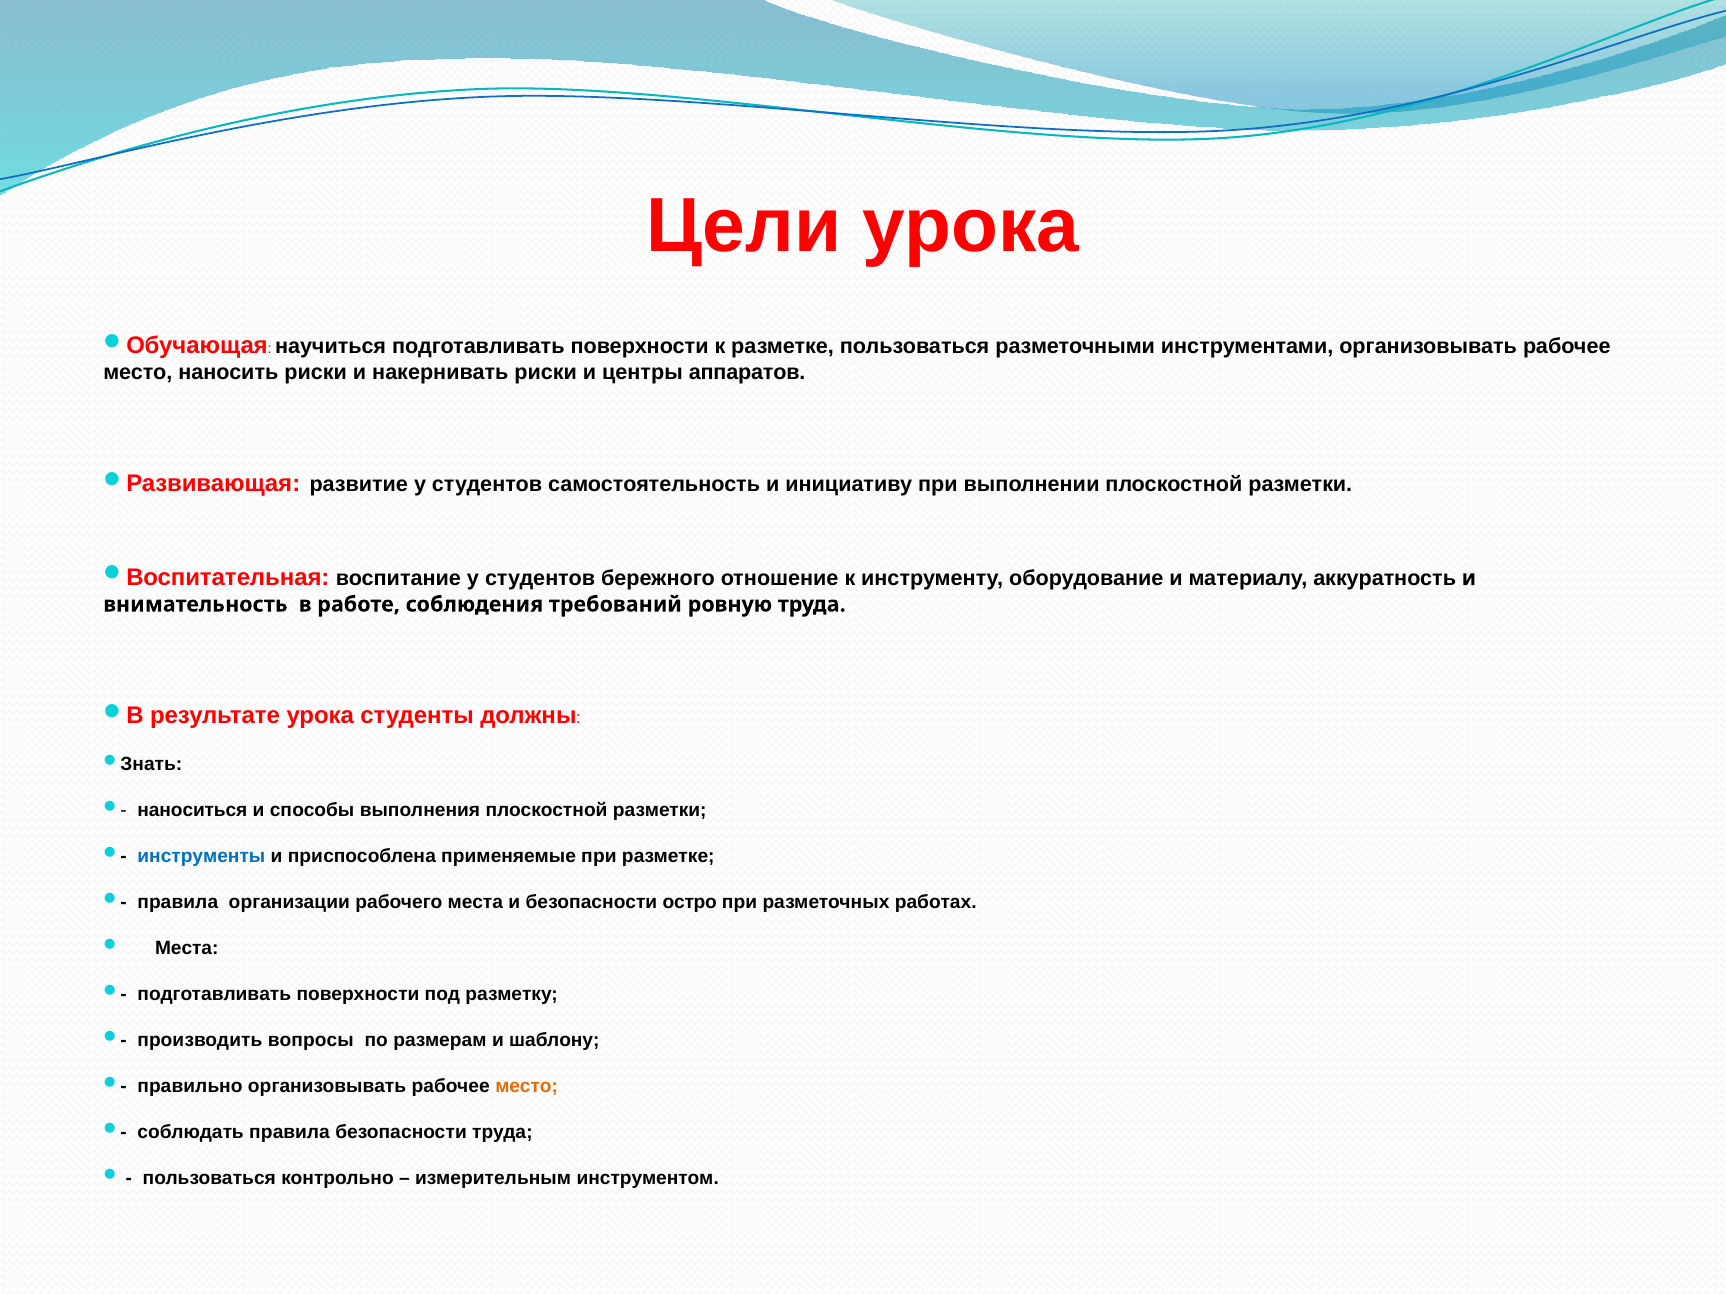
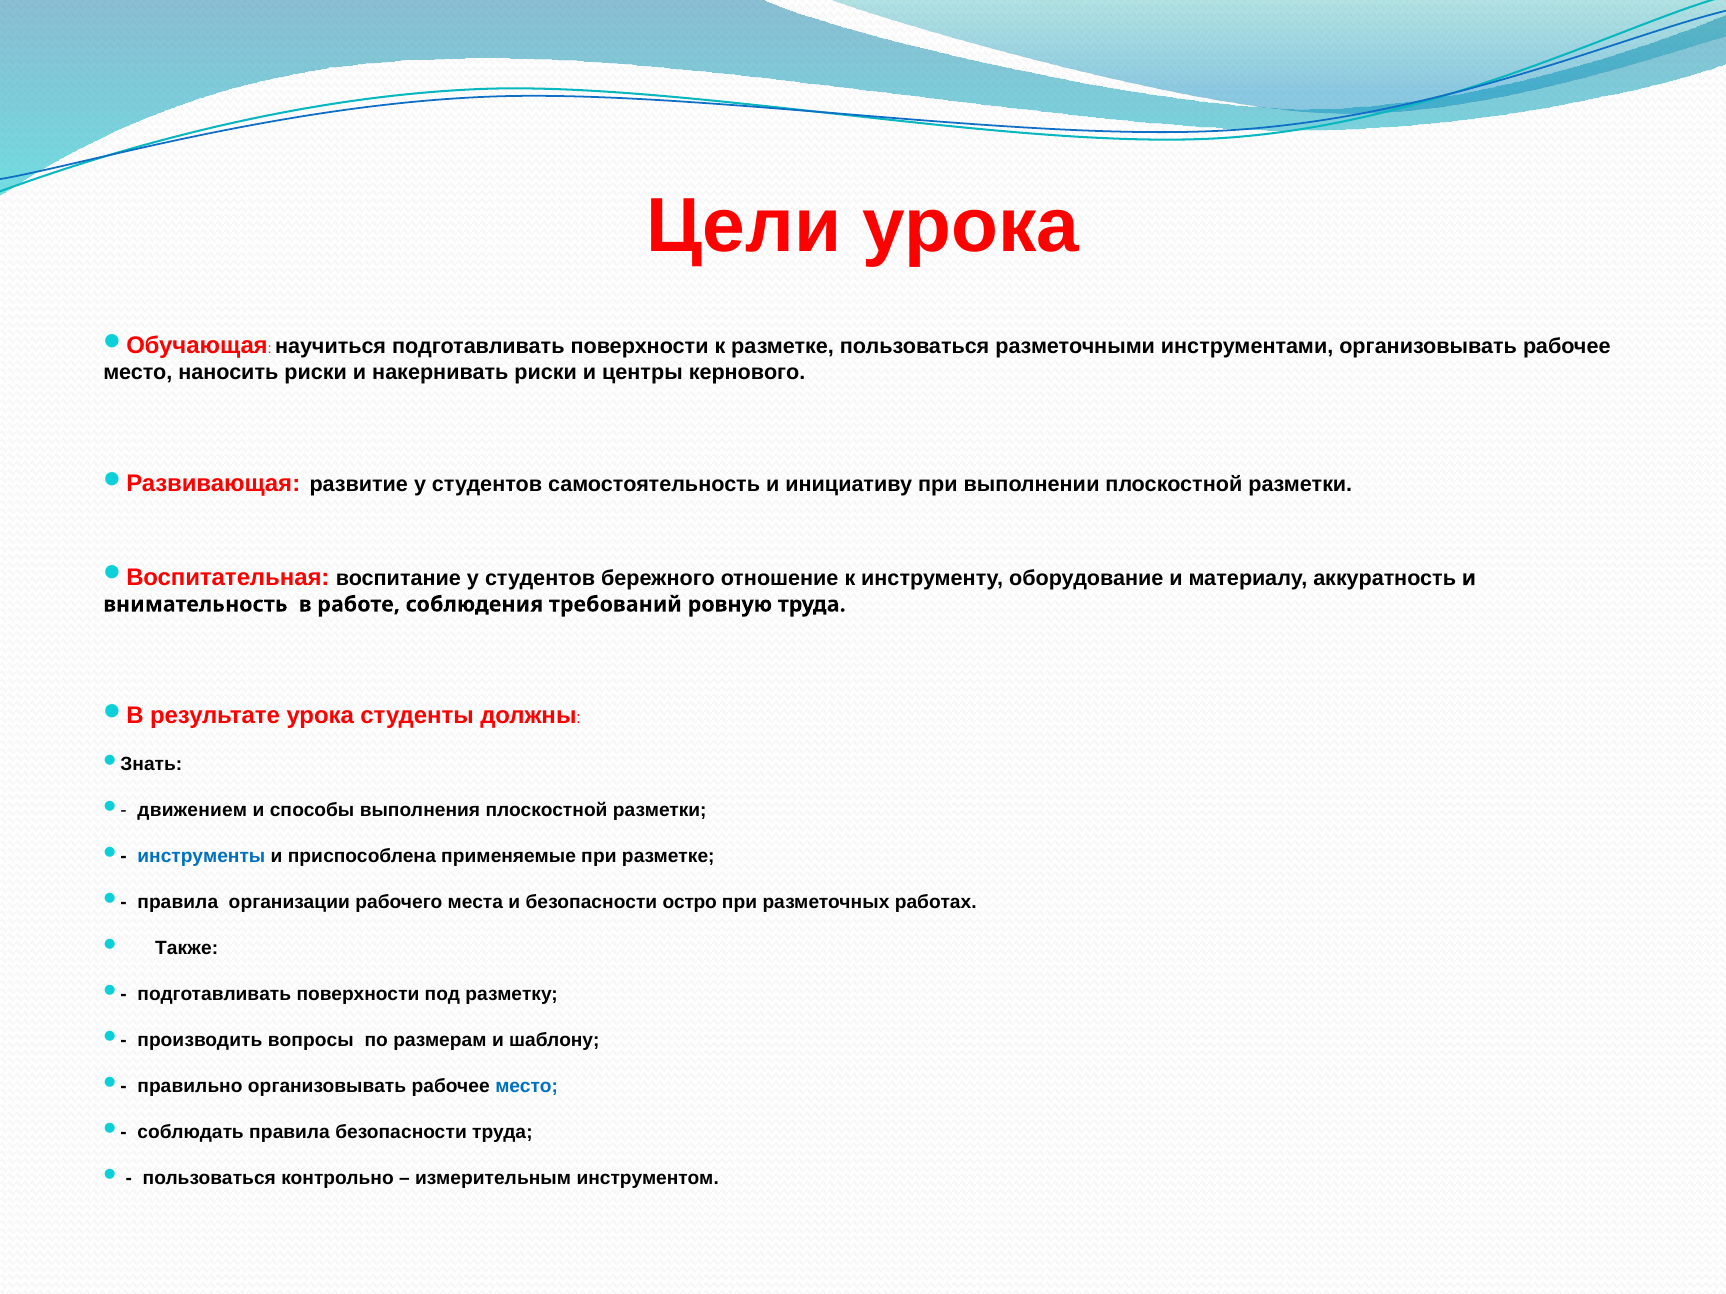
аппаратов: аппаратов -> кернового (747, 373)
наноситься: наноситься -> движением (192, 810)
Места: Места -> Также (187, 948)
место colour: orange -> blue (527, 1086)
